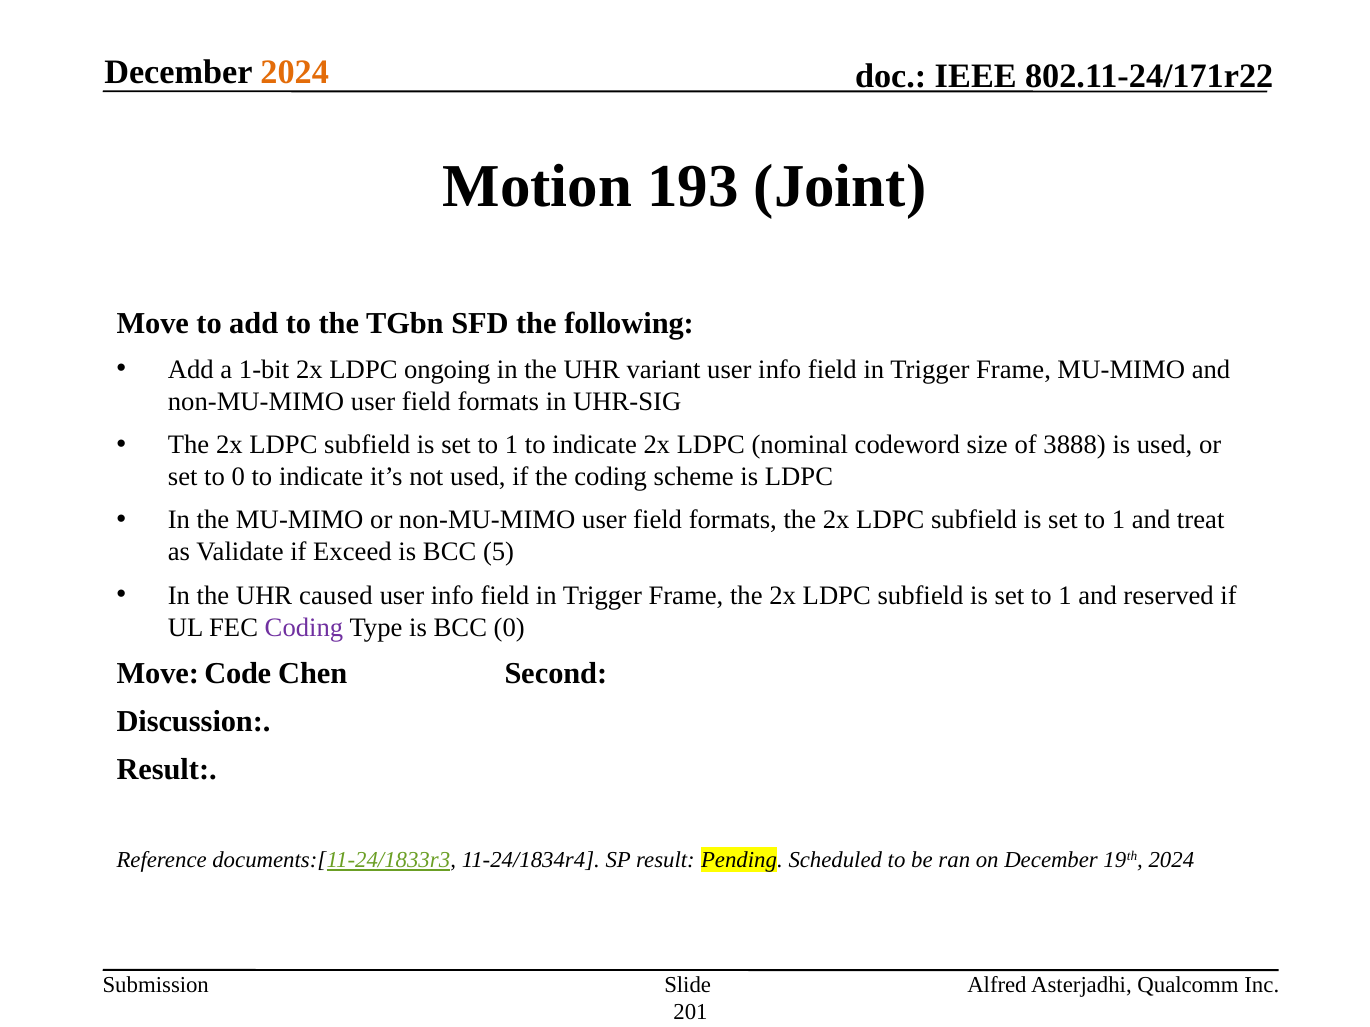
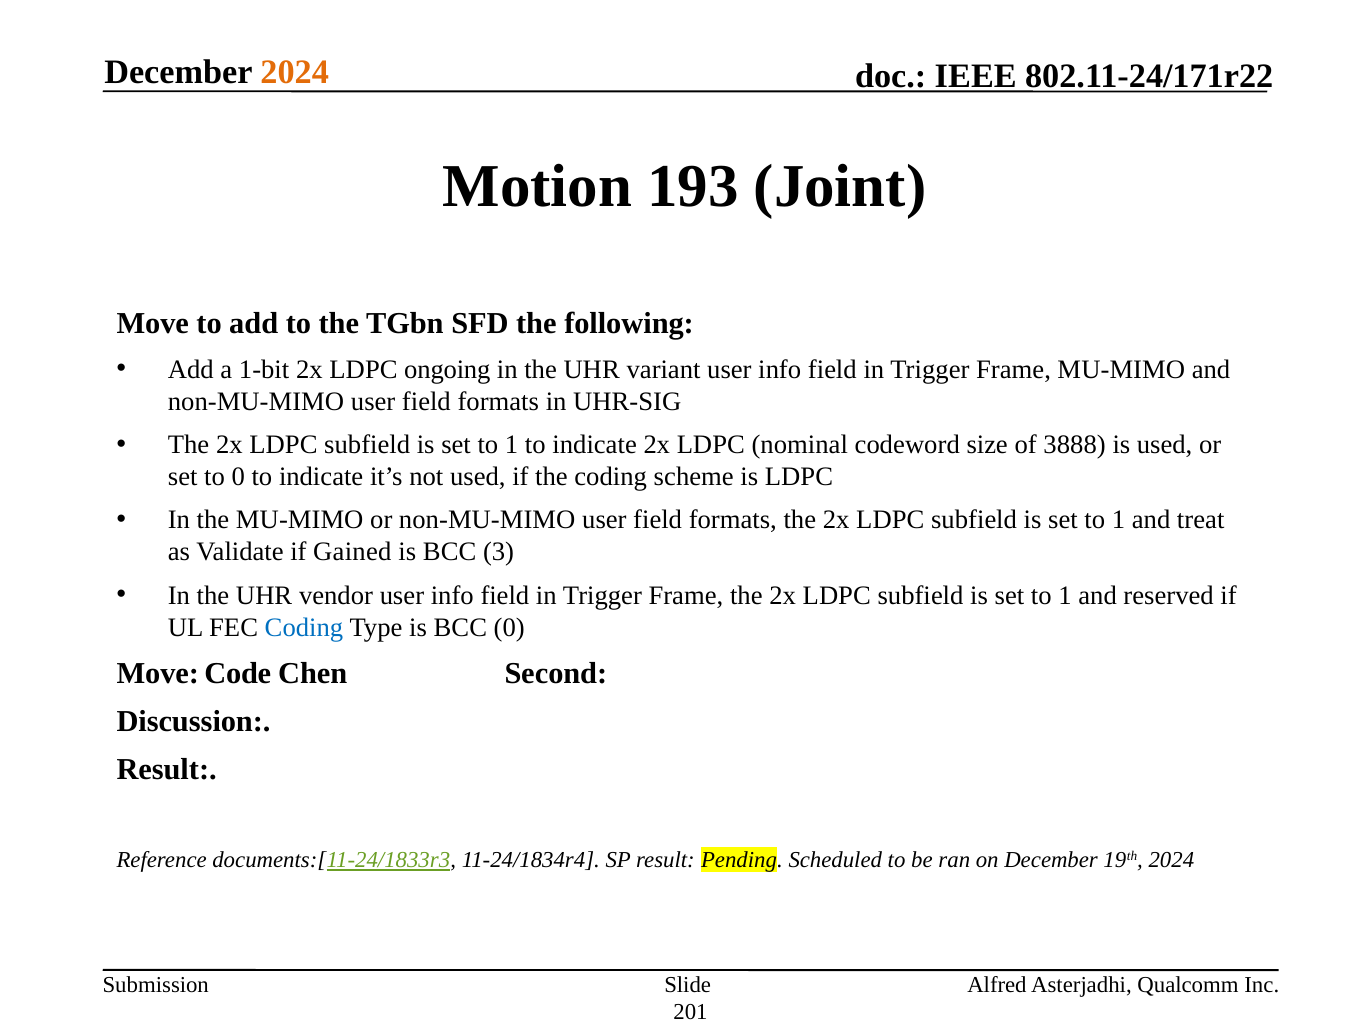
Exceed: Exceed -> Gained (352, 552)
5: 5 -> 3 (499, 552)
caused: caused -> vendor (336, 596)
Coding colour: purple -> blue (304, 628)
